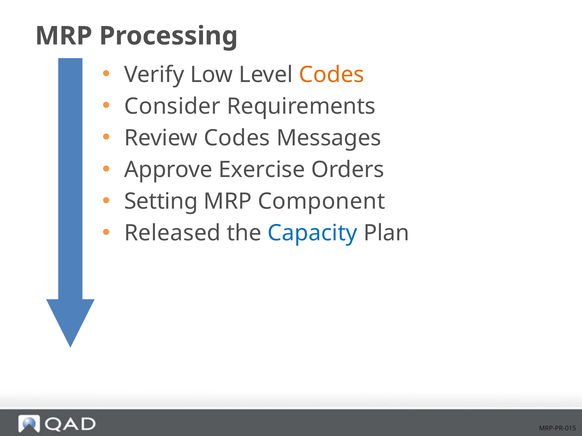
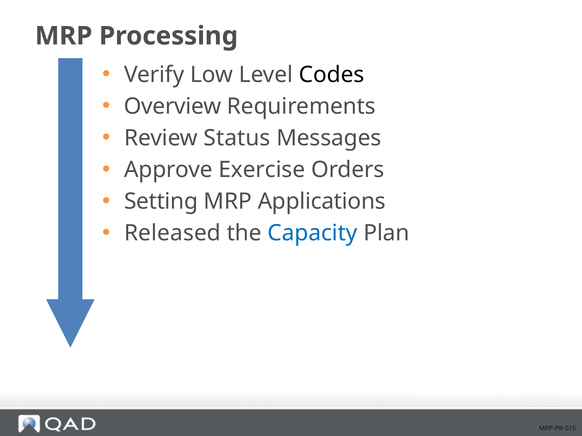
Codes colour: orange -> black (332, 75)
Consider: Consider -> Overview (173, 107)
Review Codes: Codes -> Status (237, 138)
Component: Component -> Applications (322, 202)
